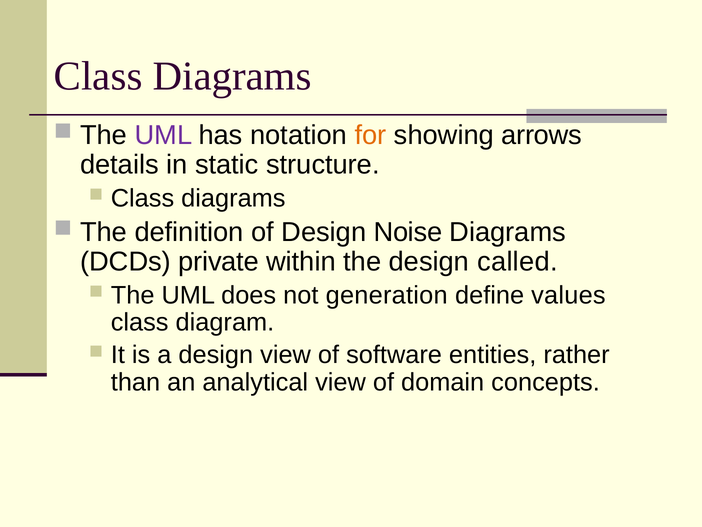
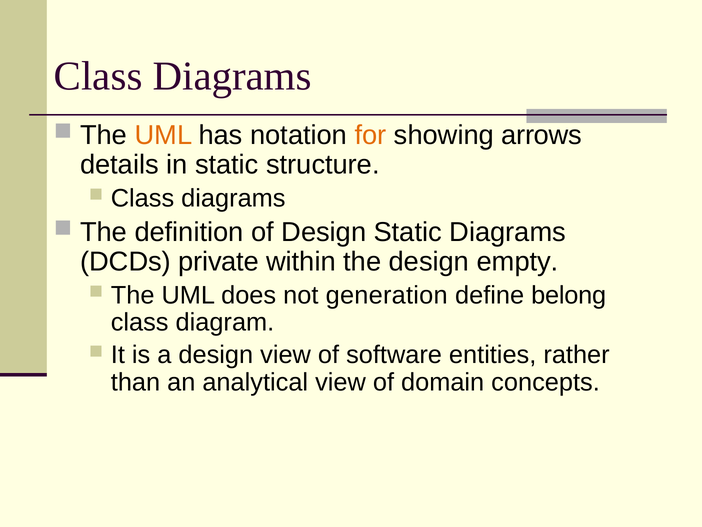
UML colour: purple -> orange (163, 135)
Design Noise: Noise -> Static (408, 232)
called: called -> empty (518, 261)
values: values -> belong (569, 295)
